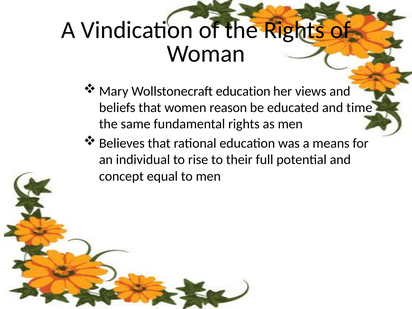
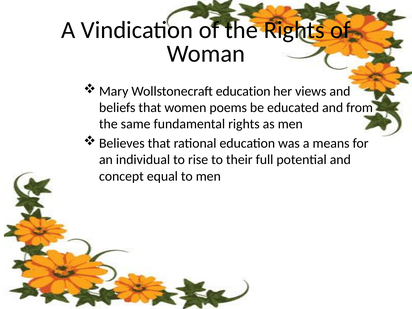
reason: reason -> poems (228, 108)
time: time -> from (360, 108)
